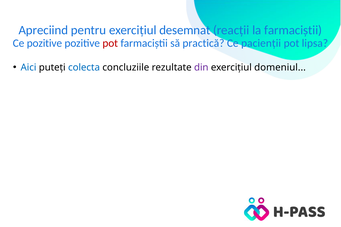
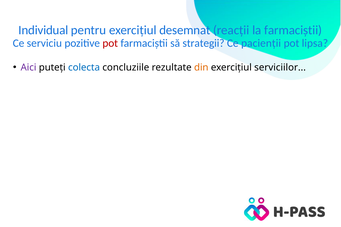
Apreciind: Apreciind -> Individual (43, 30)
Ce pozitive: pozitive -> serviciu (44, 43)
practică: practică -> strategii (204, 43)
Aici colour: blue -> purple (29, 67)
din colour: purple -> orange (201, 67)
domeniul: domeniul -> serviciilor (280, 67)
